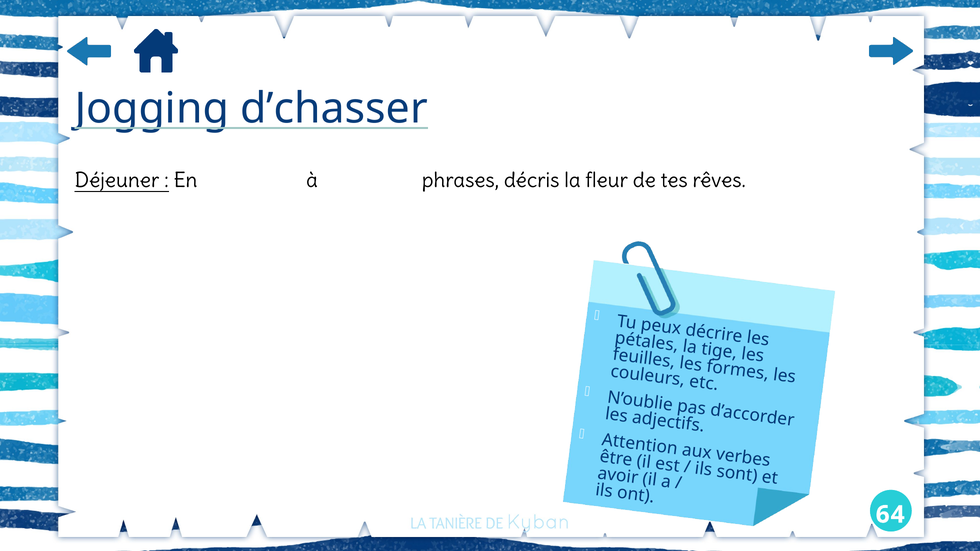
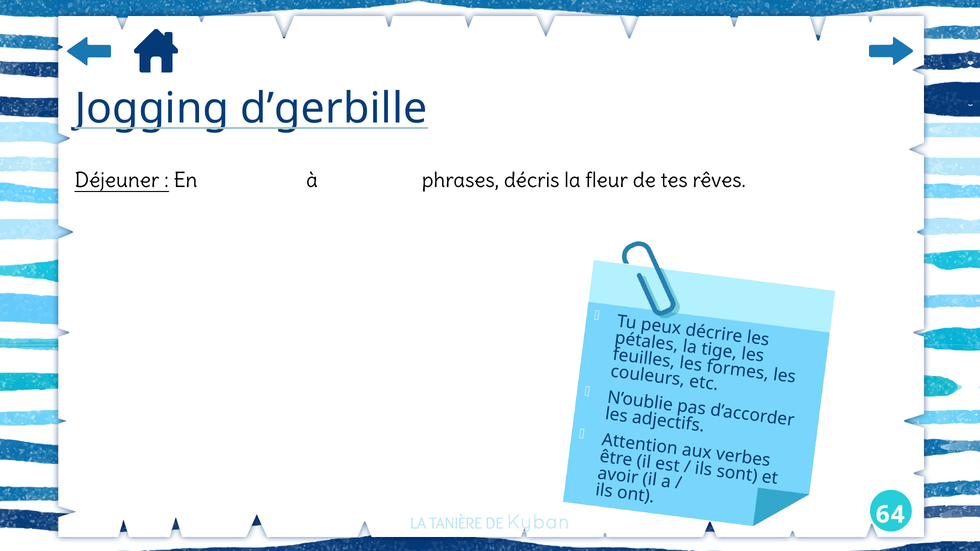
d’chasser: d’chasser -> d’gerbille (334, 109)
